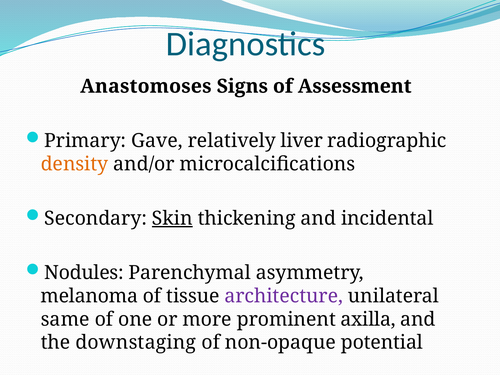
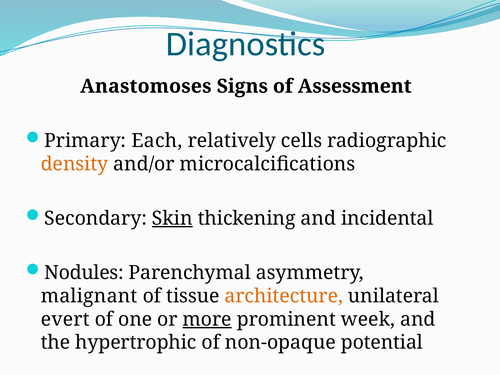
Gave: Gave -> Each (157, 141)
liver: liver -> cells (302, 141)
melanoma: melanoma -> malignant (89, 296)
architecture colour: purple -> orange (284, 296)
same: same -> evert (65, 319)
more underline: none -> present (207, 319)
axilla: axilla -> week (368, 319)
downstaging: downstaging -> hypertrophic (136, 343)
